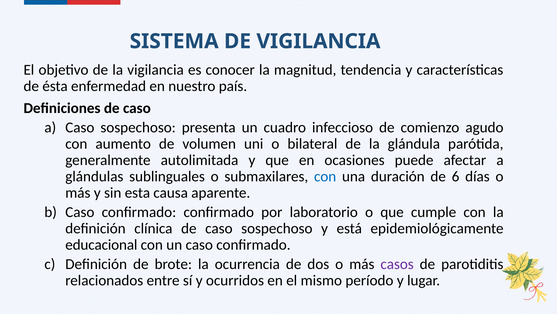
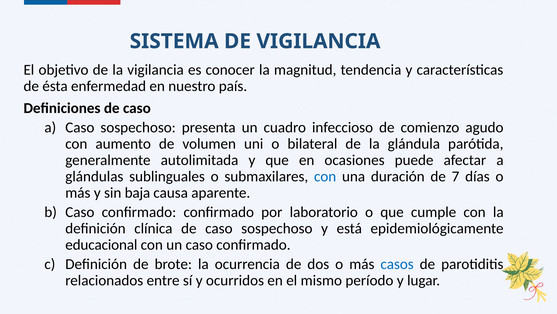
6: 6 -> 7 (456, 176)
esta: esta -> baja (137, 193)
casos colour: purple -> blue (397, 264)
